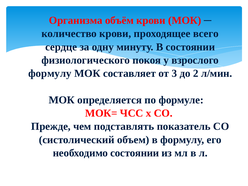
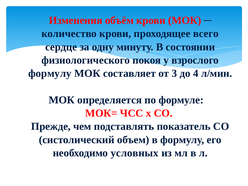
Организма: Организма -> Изменения (76, 20)
2: 2 -> 4 (196, 73)
необходимо состоянии: состоянии -> условных (135, 153)
